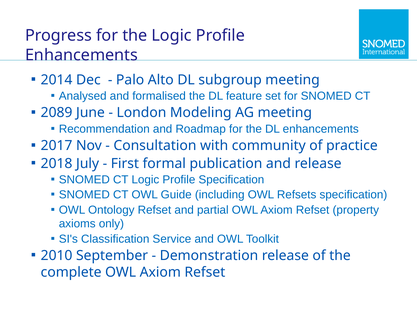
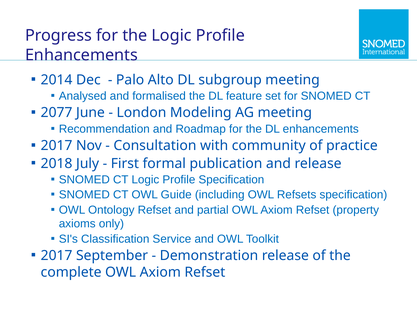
2089: 2089 -> 2077 (57, 113)
2010: 2010 -> 2017 (57, 255)
